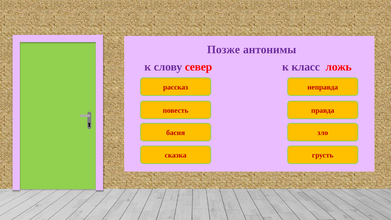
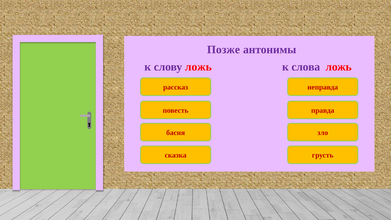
слову север: север -> ложь (198, 67)
класс: класс -> слова (306, 67)
